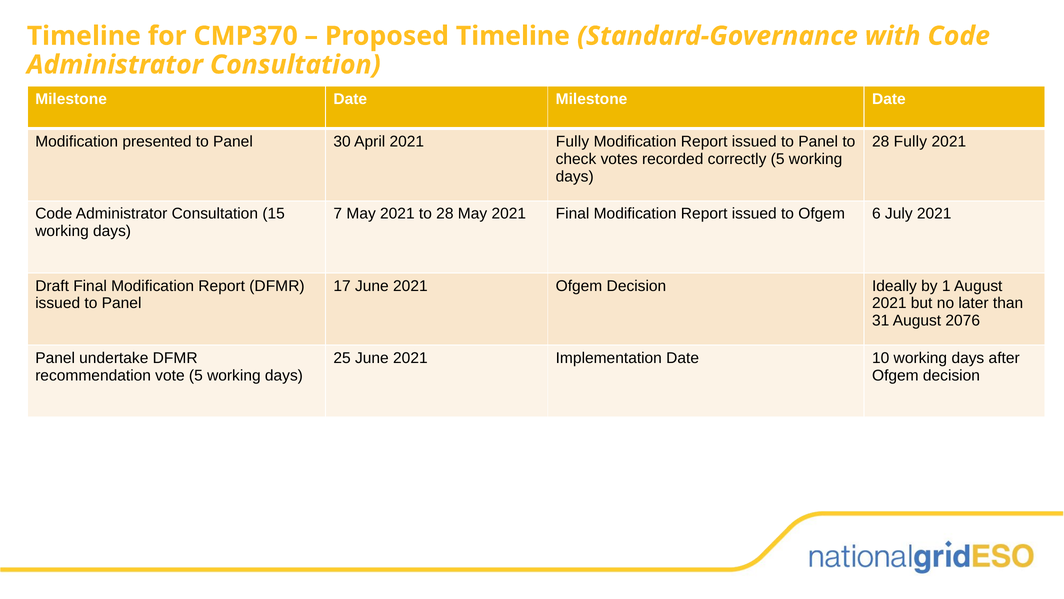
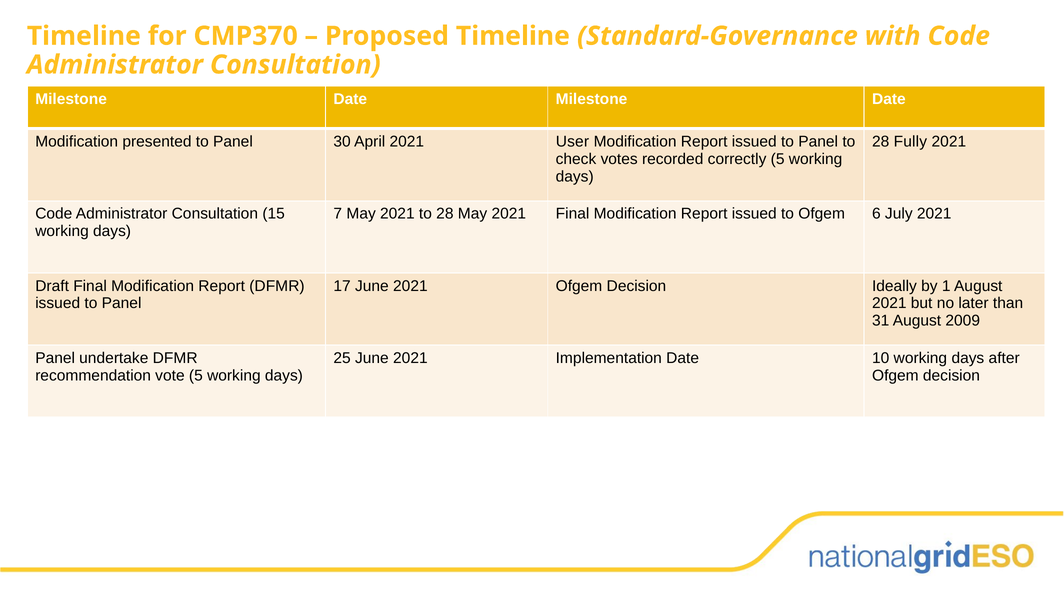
2021 Fully: Fully -> User (572, 142)
2076: 2076 -> 2009 (963, 321)
